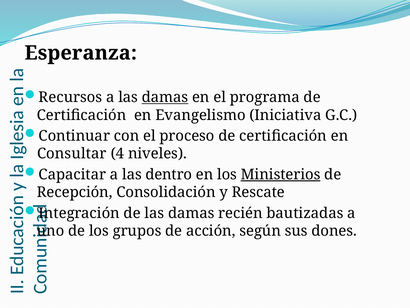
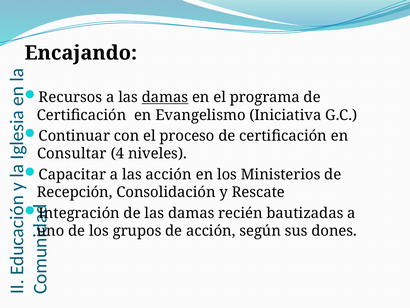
Esperanza: Esperanza -> Encajando (81, 53)
las dentro: dentro -> acción (169, 174)
Ministerios underline: present -> none (281, 174)
